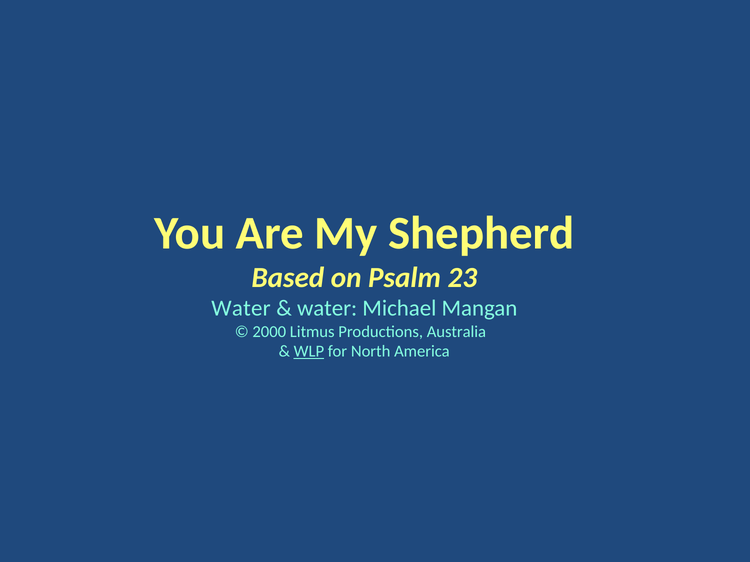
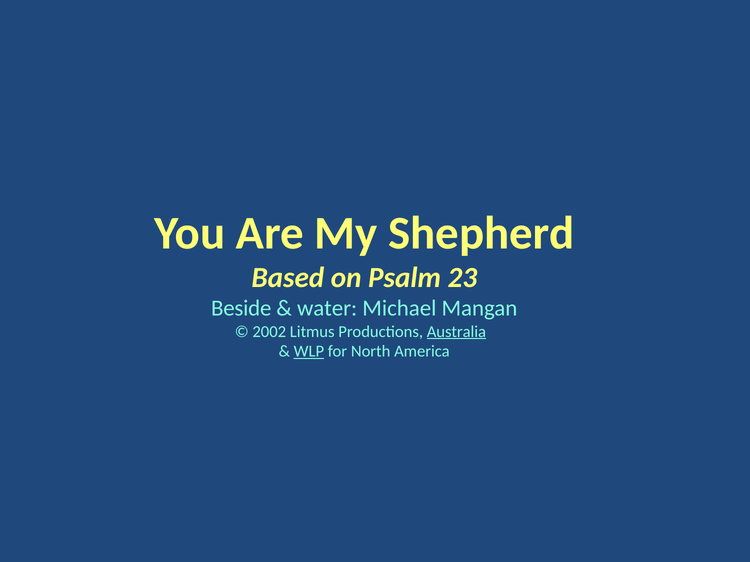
Water: Water -> Beside (241, 309)
2000: 2000 -> 2002 (269, 332)
Australia underline: none -> present (456, 332)
